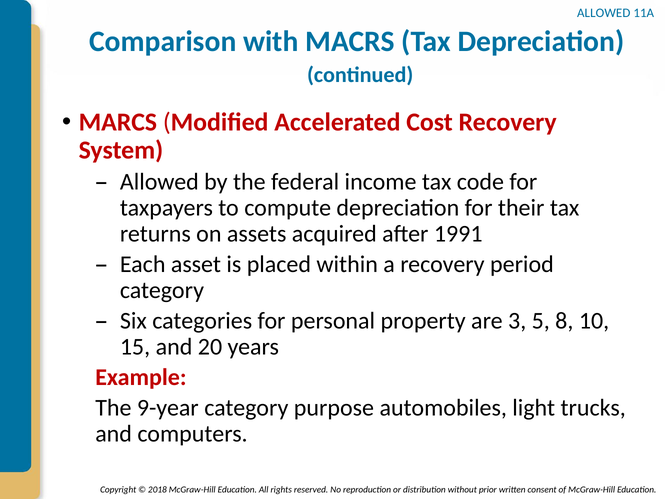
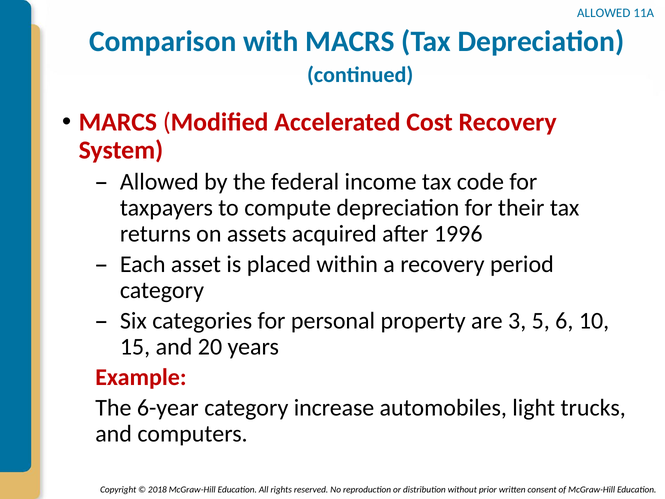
1991: 1991 -> 1996 (458, 234)
8: 8 -> 6 (564, 320)
9-year: 9-year -> 6-year (168, 407)
purpose: purpose -> increase (334, 407)
